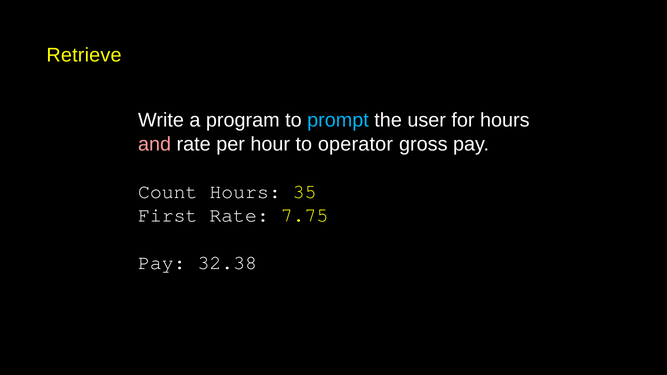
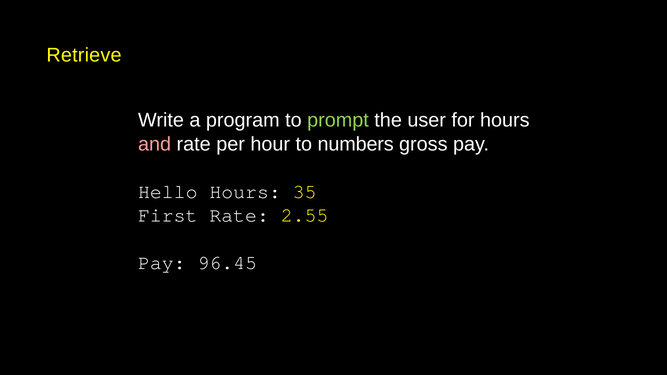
prompt colour: light blue -> light green (338, 120)
operator: operator -> numbers (356, 144)
Count: Count -> Hello (168, 192)
7.75: 7.75 -> 2.55 (305, 215)
32.38: 32.38 -> 96.45 (227, 263)
